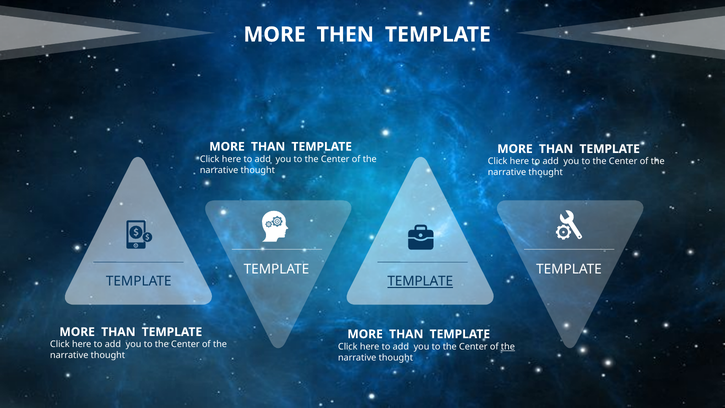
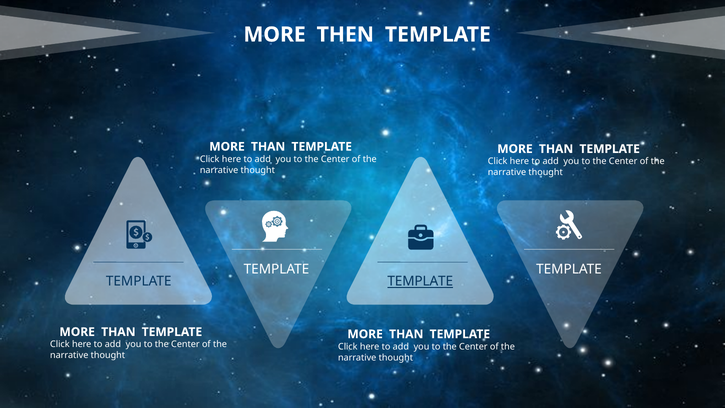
the underline: present -> none (508, 347)
